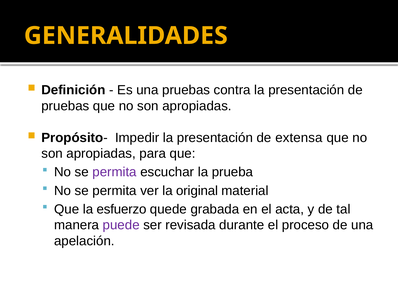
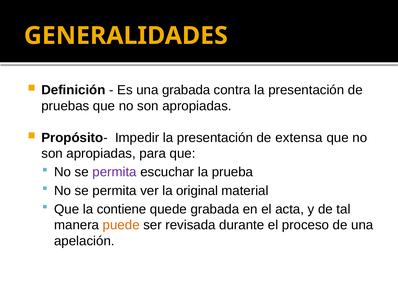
una pruebas: pruebas -> grabada (186, 90)
esfuerzo: esfuerzo -> contiene (122, 210)
puede colour: purple -> orange (121, 225)
